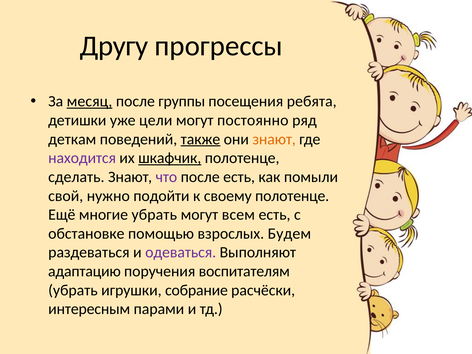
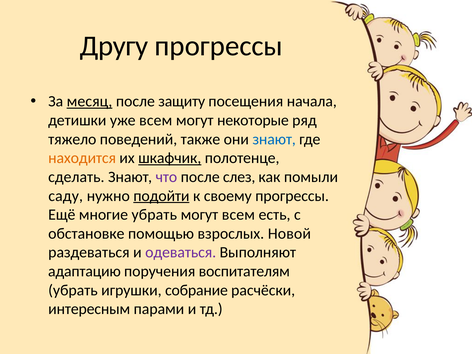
группы: группы -> защиту (182, 101)
ребята: ребята -> начала (312, 101)
уже цели: цели -> всем (156, 120)
постоянно: постоянно -> некоторые (253, 120)
деткам: деткам -> тяжело (72, 139)
также underline: present -> none (200, 139)
знают colour: orange -> blue (274, 139)
находится colour: purple -> orange (82, 158)
после есть: есть -> слез (239, 177)
свой: свой -> саду (66, 196)
подойти underline: none -> present (161, 196)
своему полотенце: полотенце -> прогрессы (292, 196)
Будем: Будем -> Новой (289, 234)
